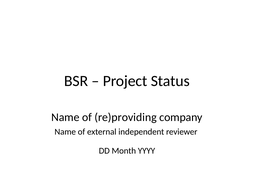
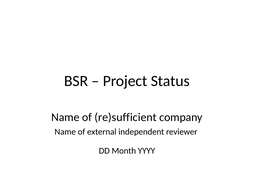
re)providing: re)providing -> re)sufficient (126, 117)
